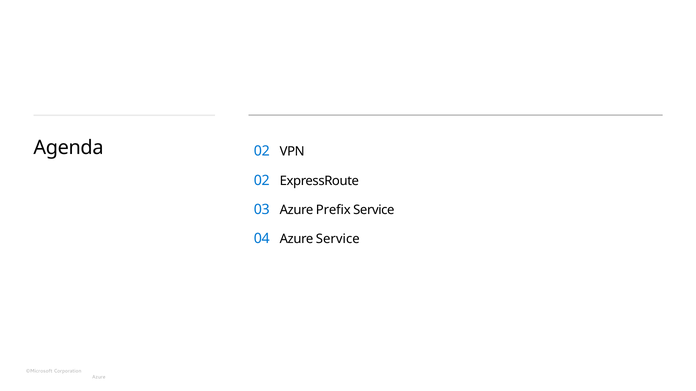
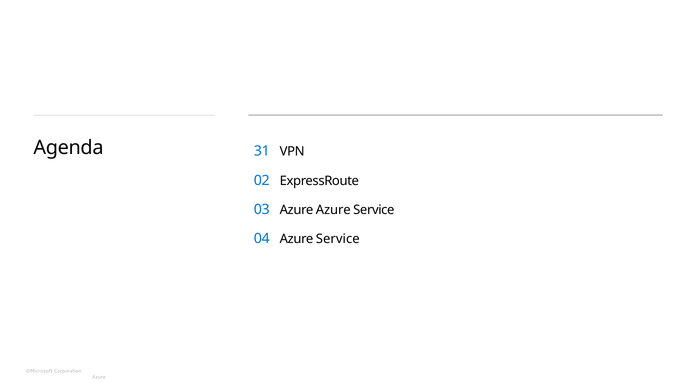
Agenda 02: 02 -> 31 (262, 151)
Azure Prefix: Prefix -> Azure (333, 210)
